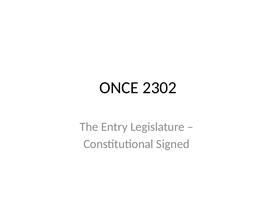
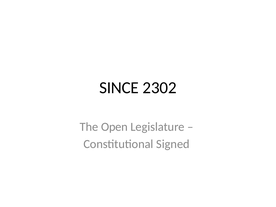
ONCE: ONCE -> SINCE (119, 88)
Entry: Entry -> Open (114, 127)
